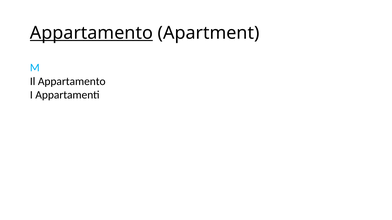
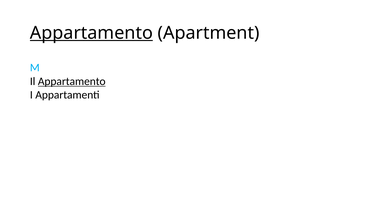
Appartamento underline: none -> present (72, 81)
